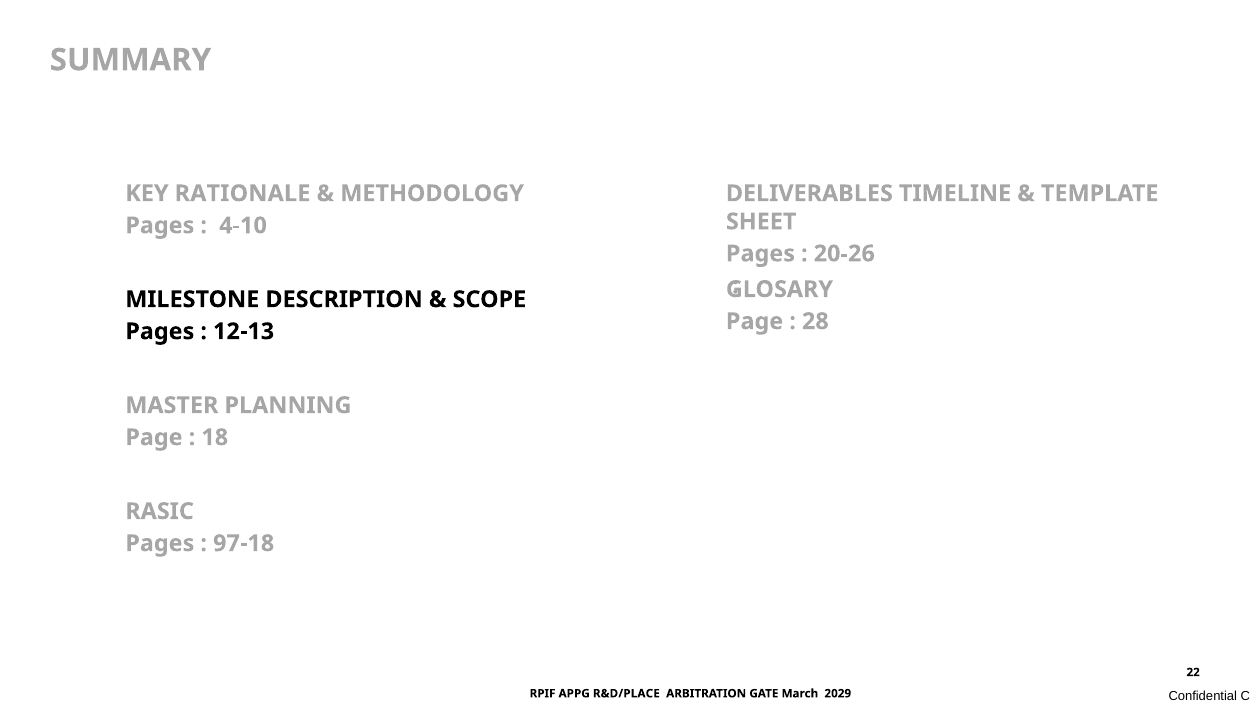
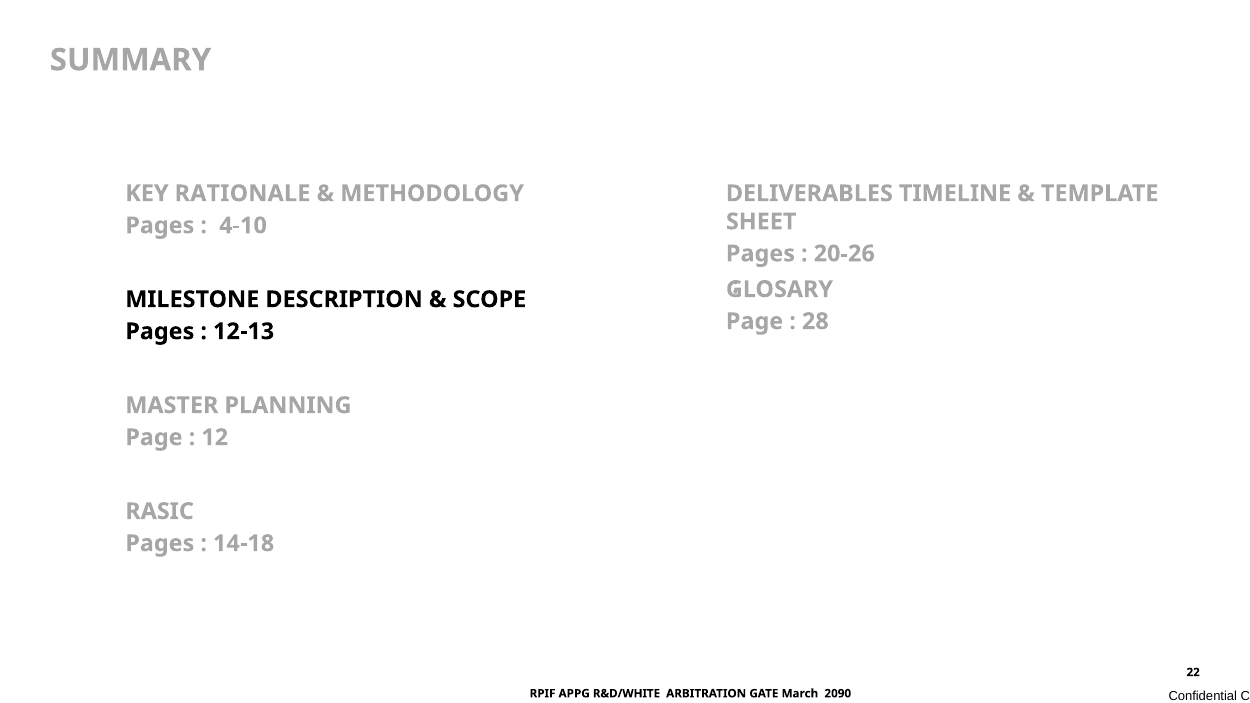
18: 18 -> 12 (215, 437)
97-18: 97-18 -> 14-18 (244, 543)
R&D/PLACE: R&D/PLACE -> R&D/WHITE (626, 694)
2029: 2029 -> 2090 (838, 694)
